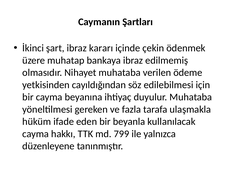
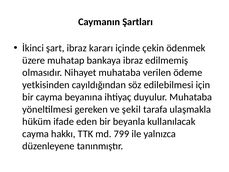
fazla: fazla -> şekil (131, 109)
